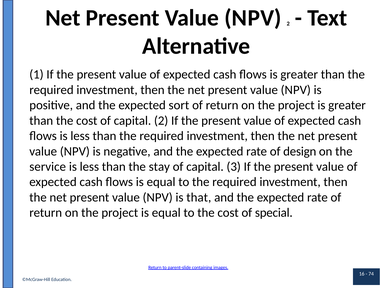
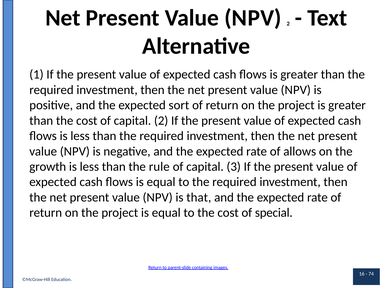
design: design -> allows (300, 151)
service: service -> growth (48, 166)
stay: stay -> rule (159, 166)
